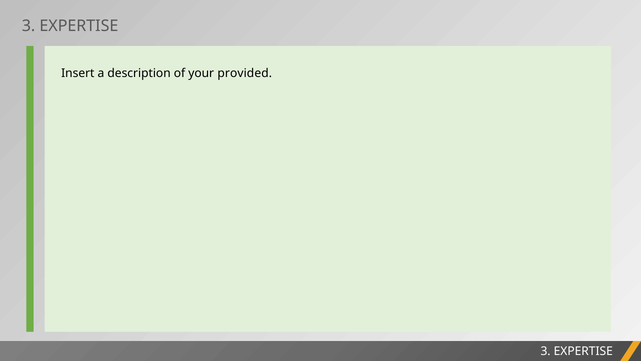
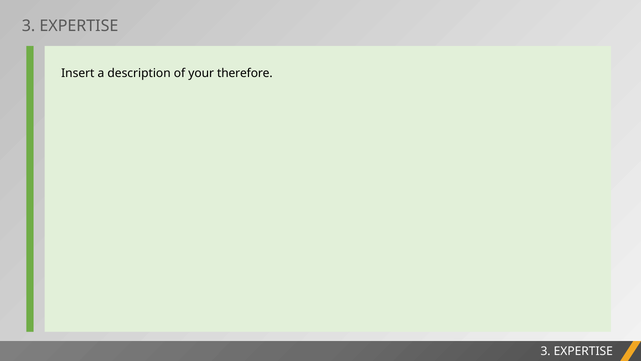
provided: provided -> therefore (245, 73)
